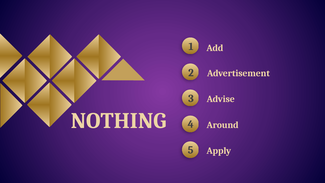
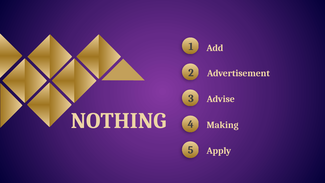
Around: Around -> Making (223, 125)
